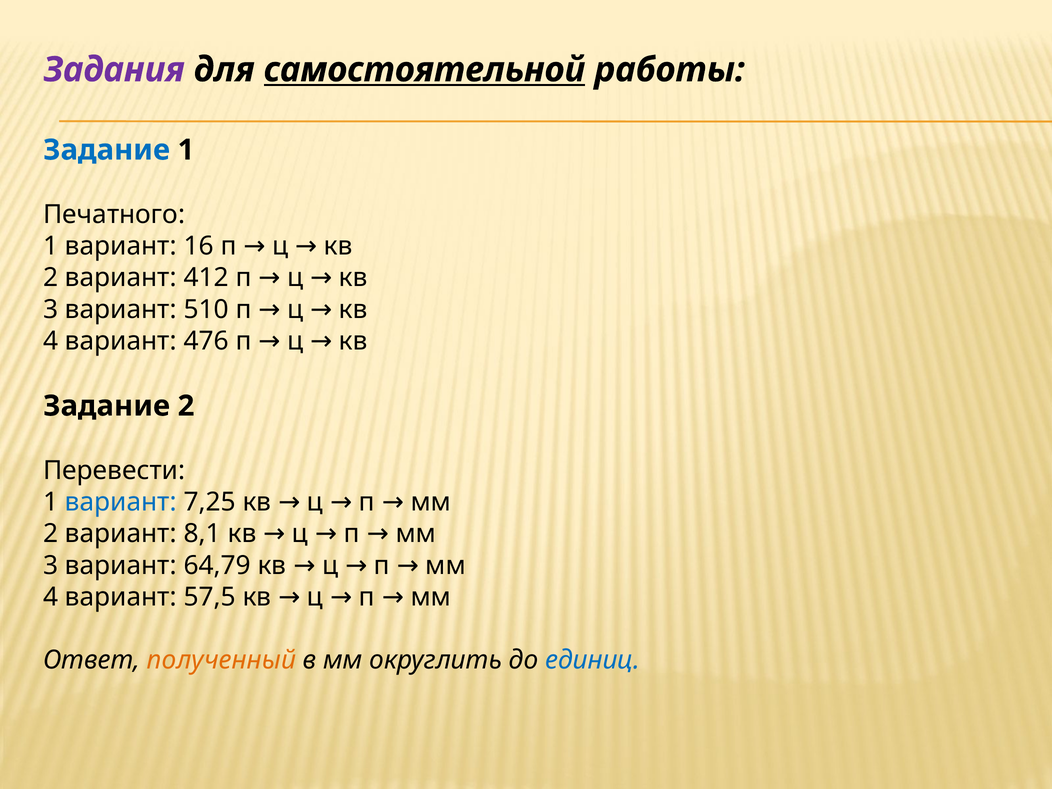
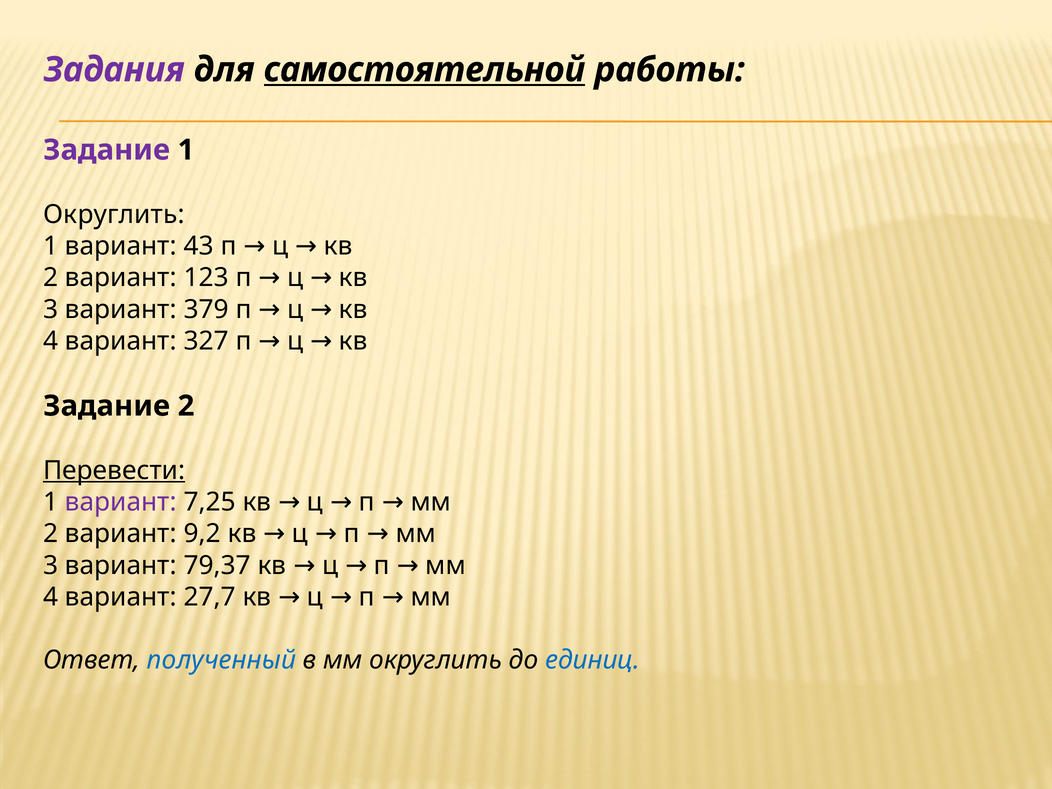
Задание colour: blue -> purple (107, 150)
Печатного: Печатного -> Округлить (114, 215)
16: 16 -> 43 (199, 246)
412: 412 -> 123 (206, 278)
510: 510 -> 379 (206, 309)
476: 476 -> 327 (206, 341)
Перевести underline: none -> present (114, 471)
вариант colour: blue -> purple (121, 502)
8,1: 8,1 -> 9,2 (202, 534)
64,79: 64,79 -> 79,37 (217, 565)
57,5: 57,5 -> 27,7 (210, 597)
полученный colour: orange -> blue (221, 660)
